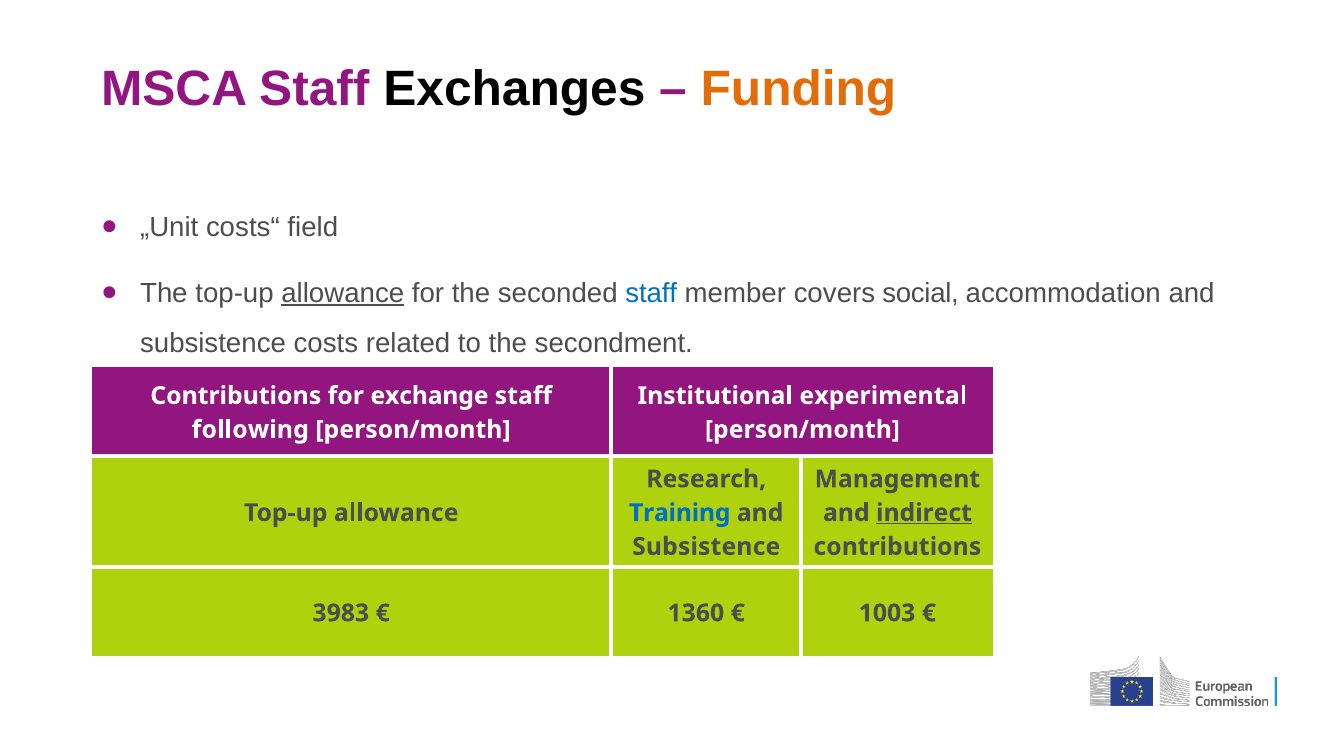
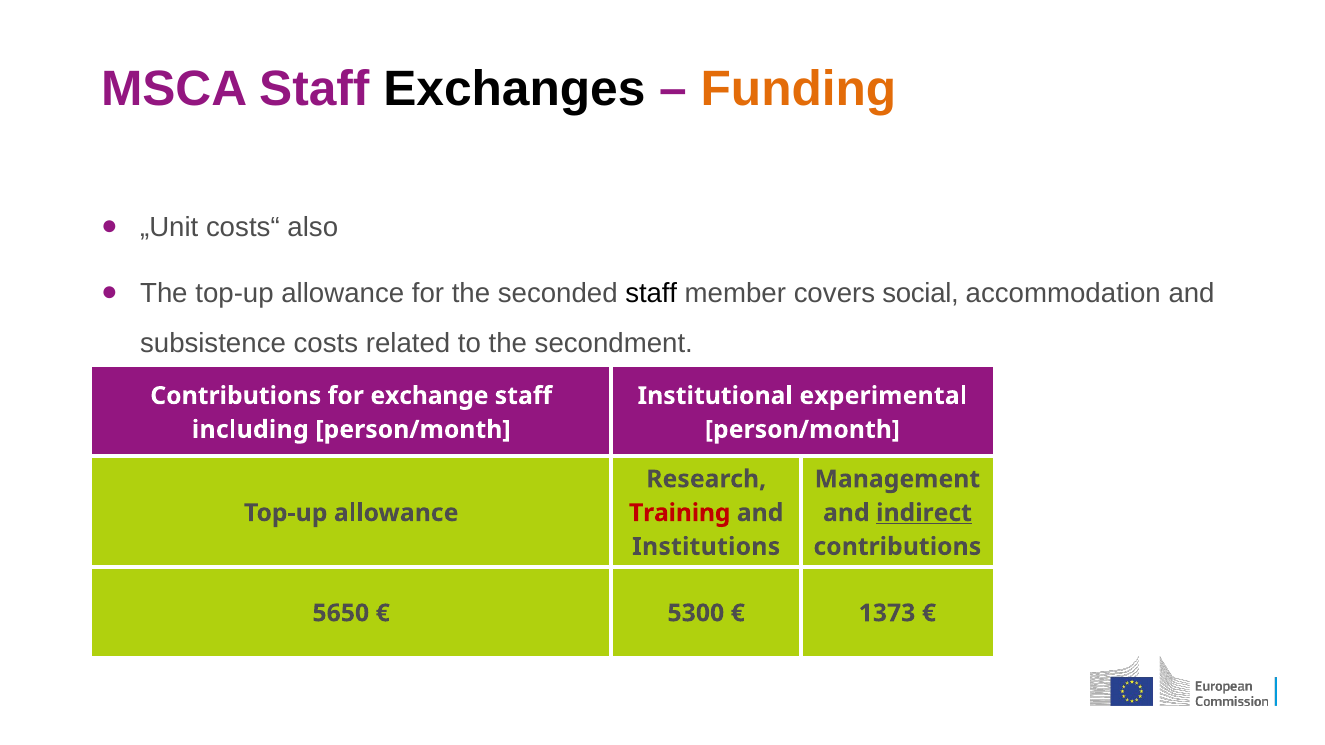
field: field -> also (313, 227)
allowance underline: present -> none (343, 293)
staff colour: blue -> black (651, 293)
following: following -> including (250, 430)
Training colour: blue -> red (680, 513)
Subsistence: Subsistence -> Institutions (706, 547)
3983: 3983 -> 5650 (341, 613)
1360: 1360 -> 5300 (696, 613)
1003: 1003 -> 1373 (887, 613)
